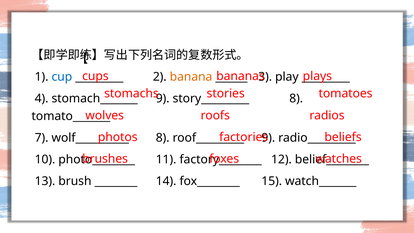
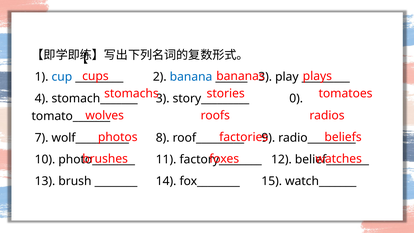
banana colour: orange -> blue (191, 77)
9: 9 -> 3 (163, 99)
8: 8 -> 0 (296, 99)
